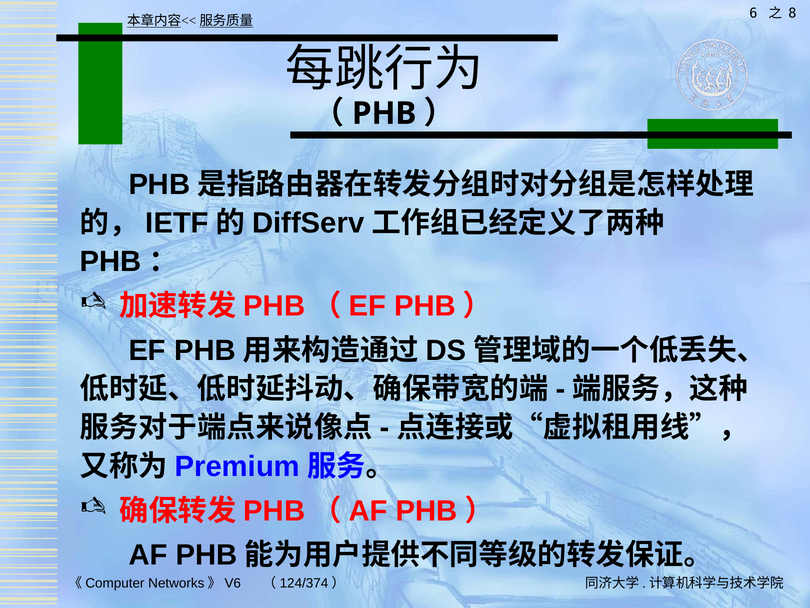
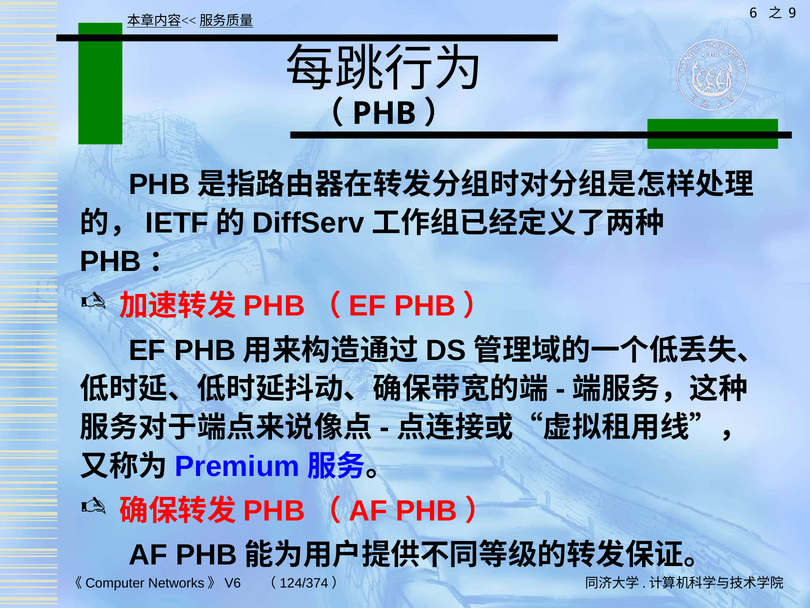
8: 8 -> 9 (792, 13)
